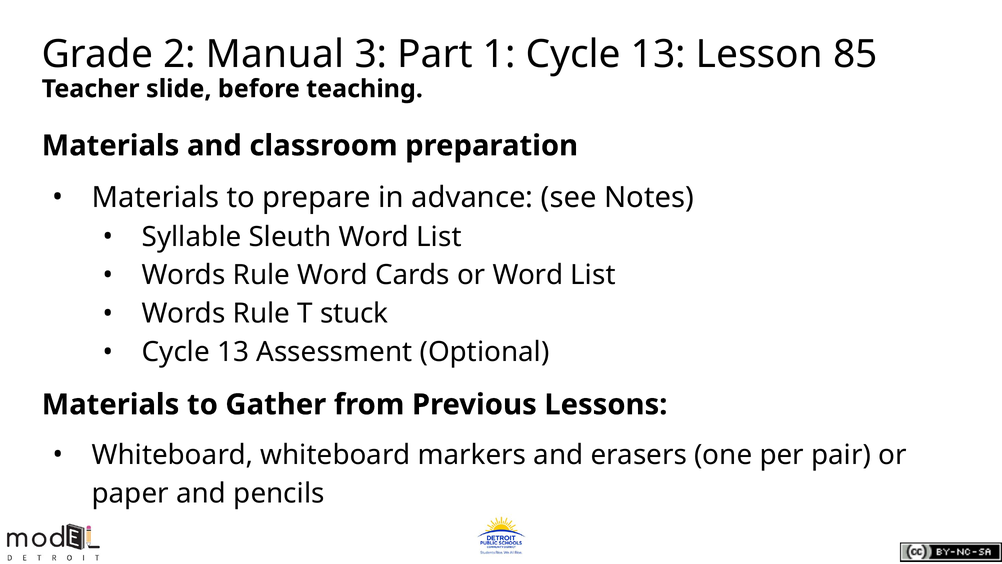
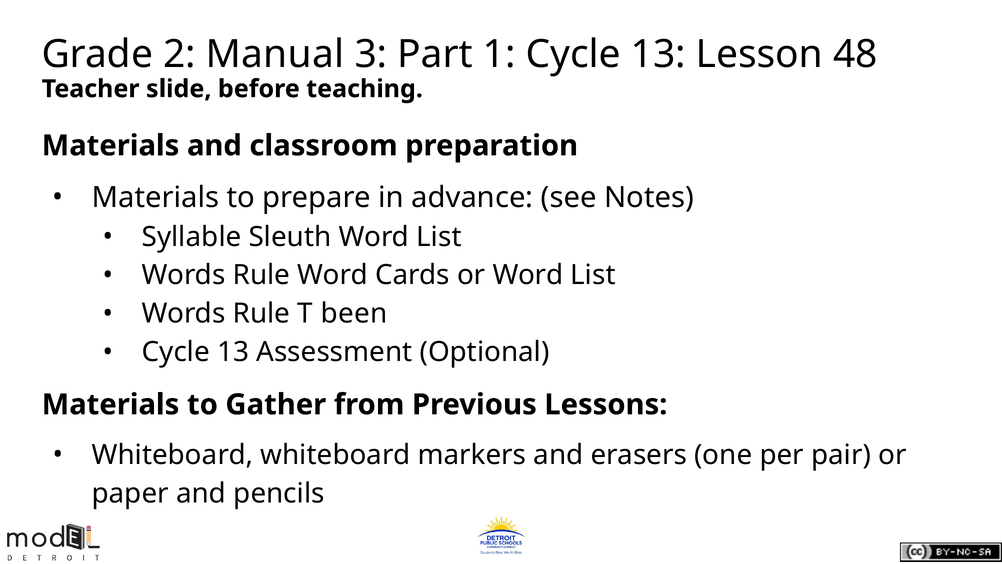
85: 85 -> 48 (855, 54)
stuck: stuck -> been (354, 314)
